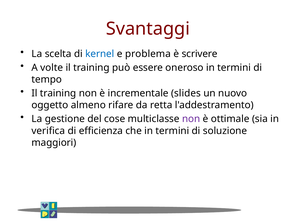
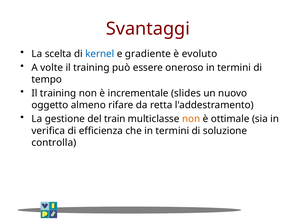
problema: problema -> gradiente (148, 54)
scrivere: scrivere -> evoluto (200, 54)
cose: cose -> train (115, 119)
non colour: purple -> orange (191, 119)
maggiori: maggiori -> controlla (54, 143)
